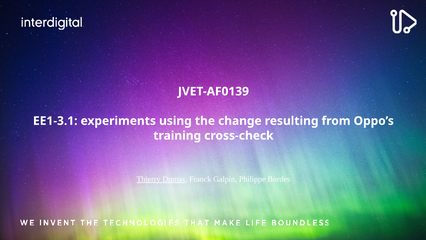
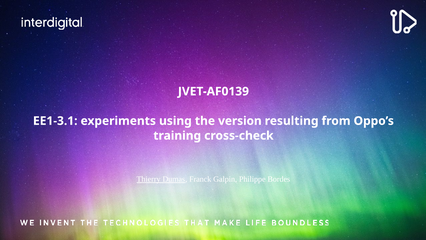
change: change -> version (240, 121)
